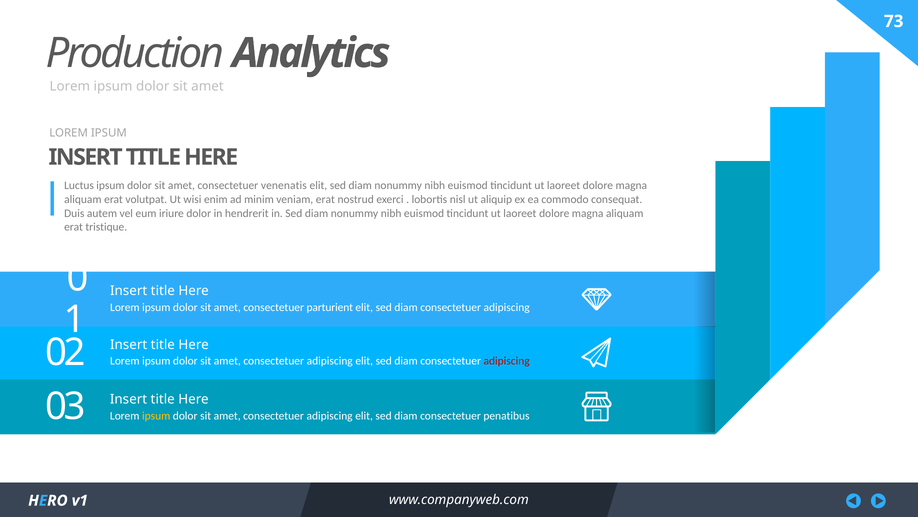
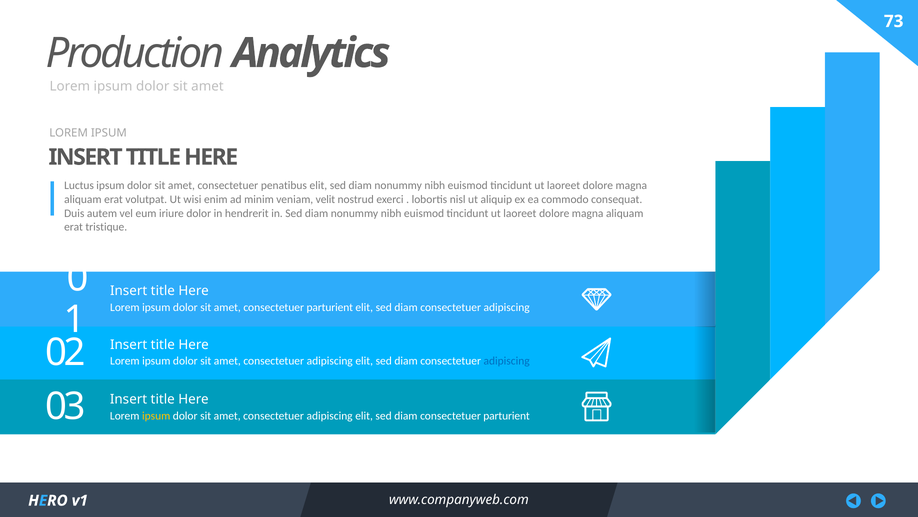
venenatis: venenatis -> penatibus (284, 185)
veniam erat: erat -> velit (325, 199)
adipiscing colour: red -> blue (507, 361)
diam consectetuer penatibus: penatibus -> parturient (507, 415)
